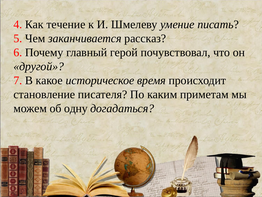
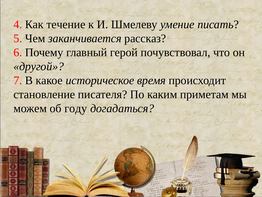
одну: одну -> году (76, 108)
